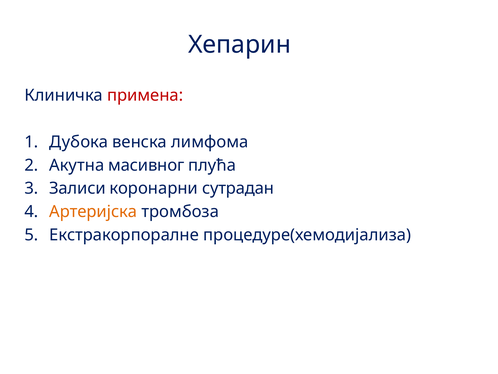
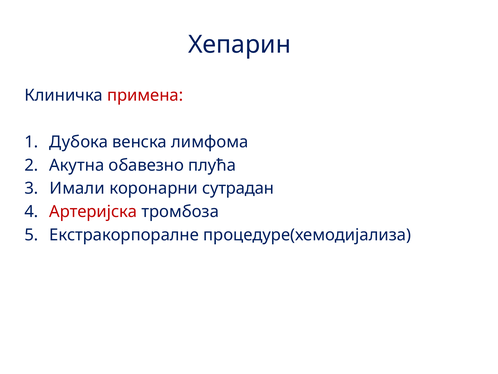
масивног: масивног -> обавезно (146, 165)
Залиси: Залиси -> Имали (77, 188)
Артеријска colour: orange -> red (93, 211)
